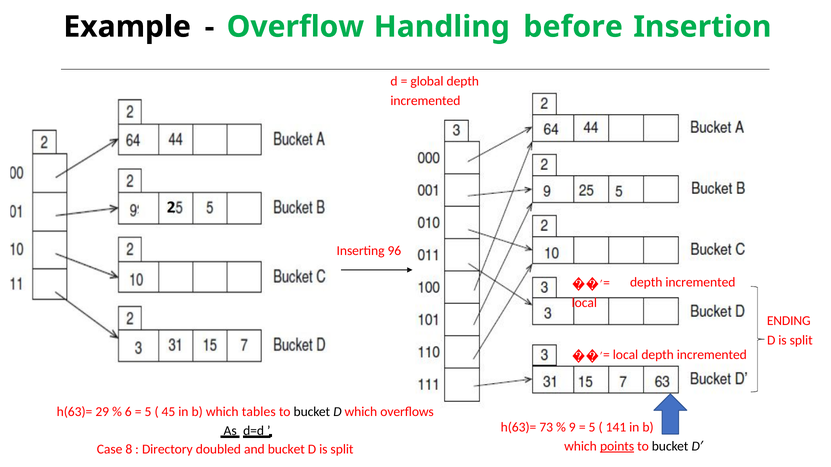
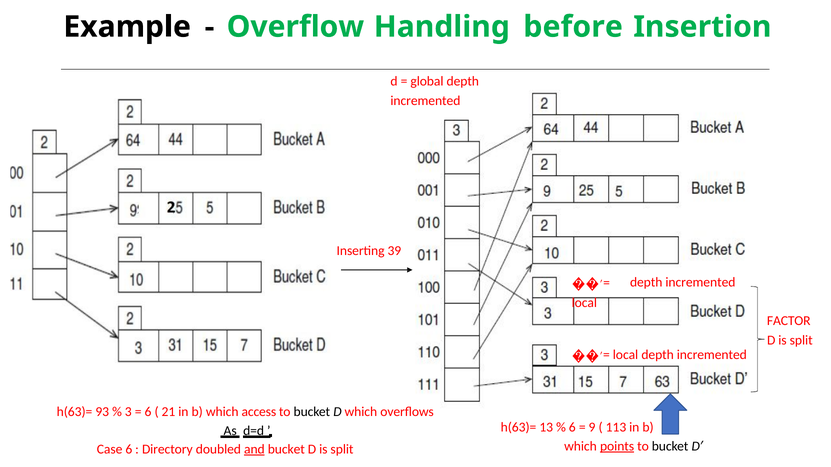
96: 96 -> 39 (394, 251)
ENDING: ENDING -> FACTOR (789, 321)
29: 29 -> 93 (102, 412)
6: 6 -> 3 (128, 412)
5: 5 -> 6 (148, 412)
45: 45 -> 21 (168, 412)
tables: tables -> access (259, 412)
73: 73 -> 13 (546, 428)
9: 9 -> 6 (572, 428)
5: 5 -> 9 (592, 428)
141: 141 -> 113 (616, 428)
Case 8: 8 -> 6 (129, 450)
and underline: none -> present (254, 450)
